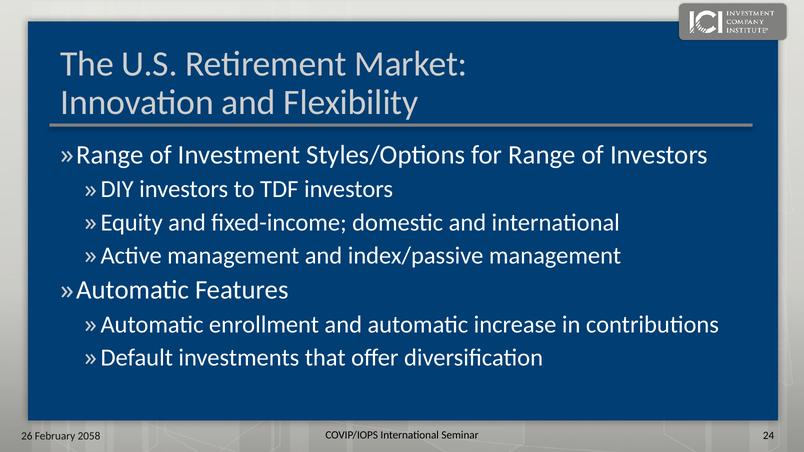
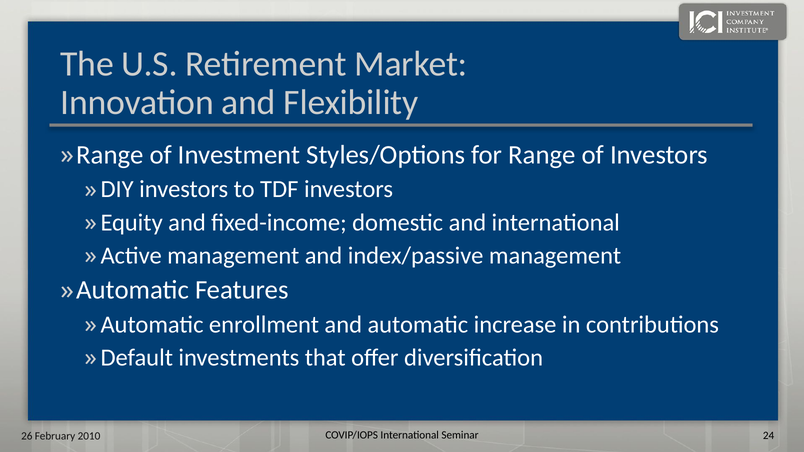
2058: 2058 -> 2010 (89, 437)
